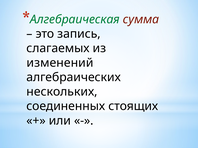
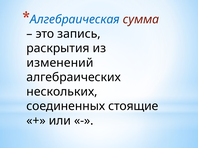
Алгебраическая colour: green -> blue (75, 19)
слагаемых: слагаемых -> раскрытия (58, 48)
стоящих: стоящих -> стоящие (133, 107)
